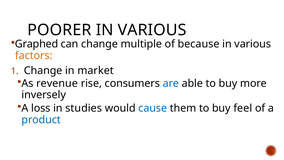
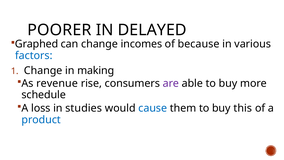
VARIOUS: VARIOUS -> DELAYED (152, 30)
multiple: multiple -> incomes (141, 44)
factors colour: orange -> blue (34, 55)
market: market -> making (96, 71)
are colour: blue -> purple (171, 83)
inversely: inversely -> schedule (44, 95)
feel: feel -> this (243, 108)
